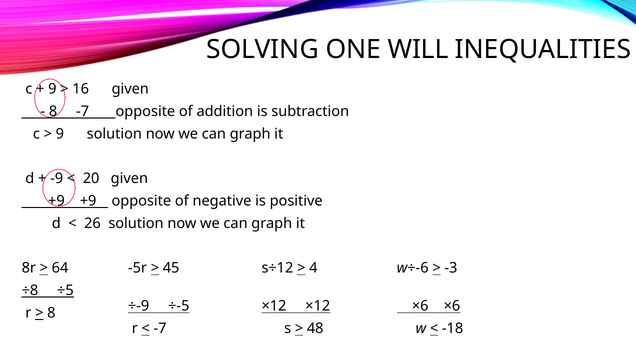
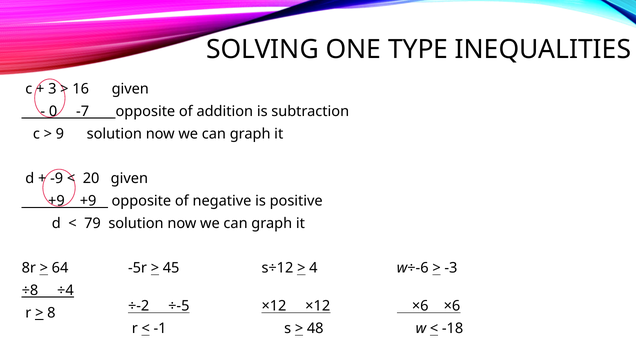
WILL: WILL -> TYPE (418, 49)
9: 9 -> 3 (52, 89)
8: 8 -> 0 (53, 111)
26: 26 -> 79 (92, 223)
÷5: ÷5 -> ÷4 (65, 290)
÷-9: ÷-9 -> ÷-2 (139, 306)
-7: -7 -> -1 (160, 328)
